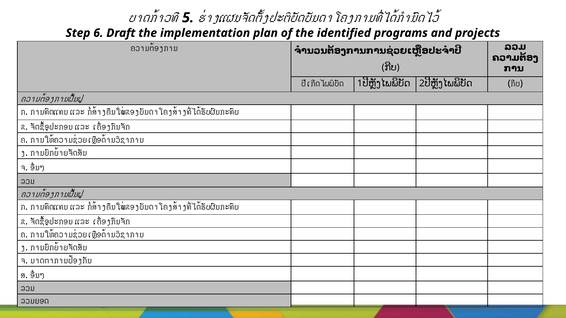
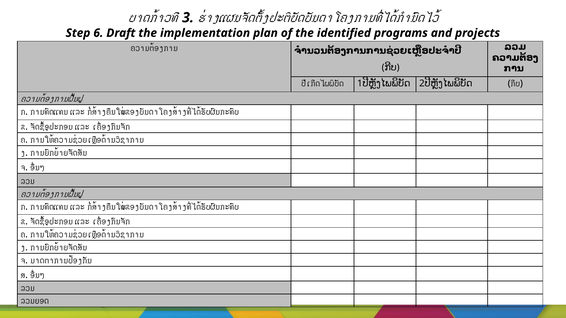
5: 5 -> 3 (188, 18)
